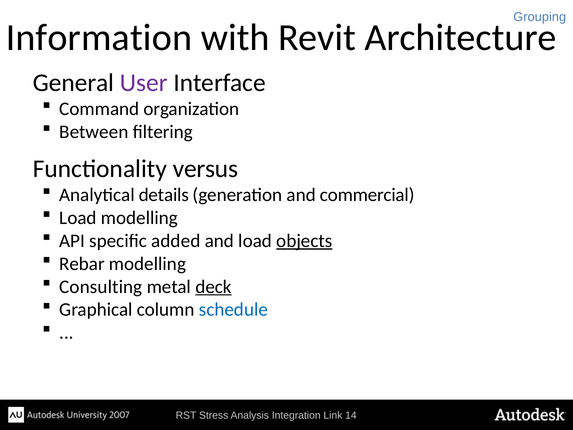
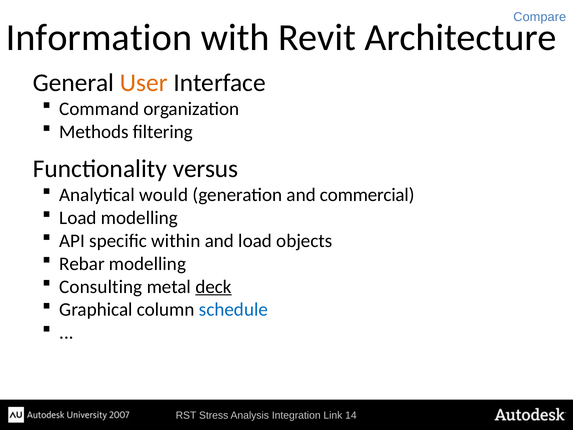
Grouping: Grouping -> Compare (540, 17)
User colour: purple -> orange (144, 83)
Between: Between -> Methods (94, 132)
details: details -> would (164, 195)
added: added -> within (176, 241)
objects underline: present -> none (304, 241)
